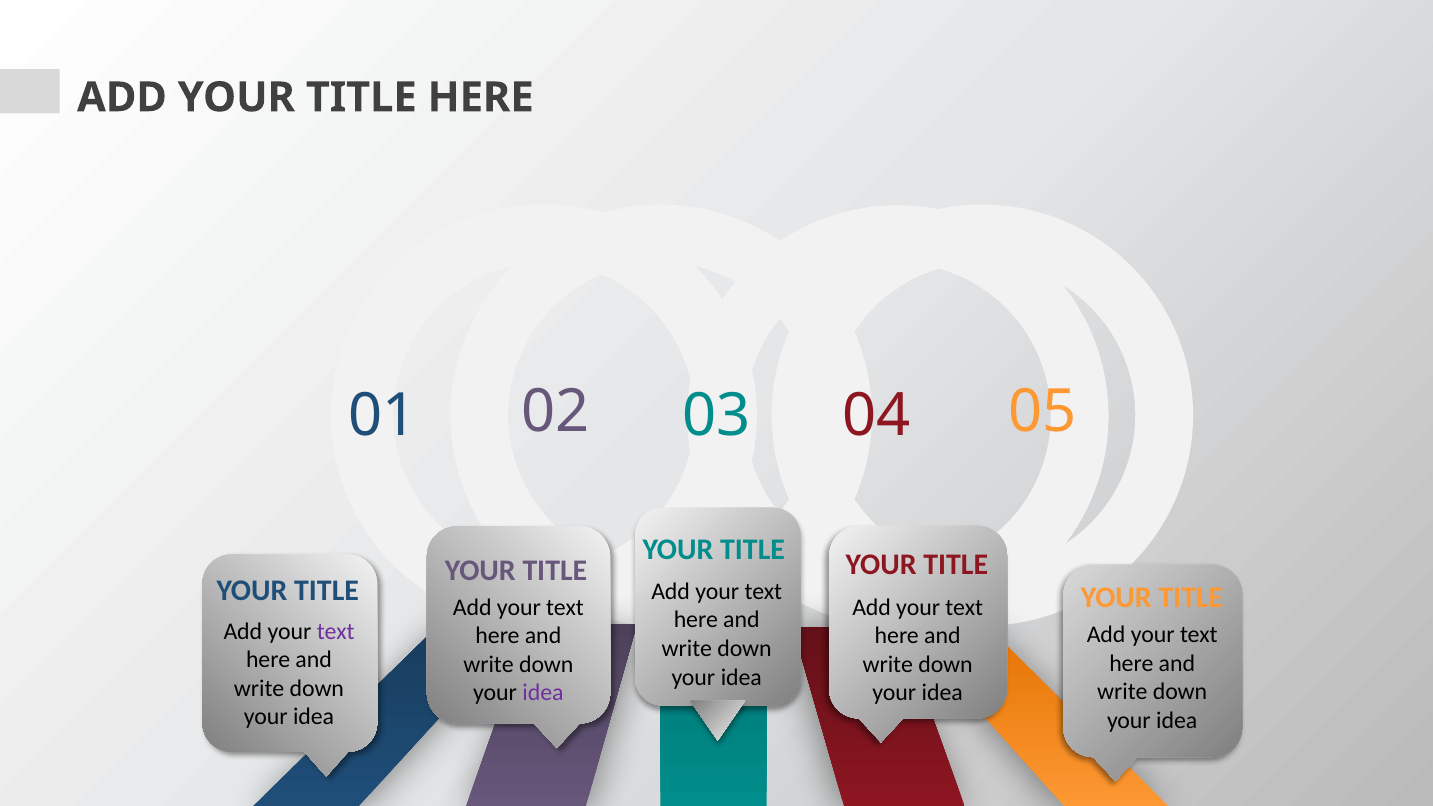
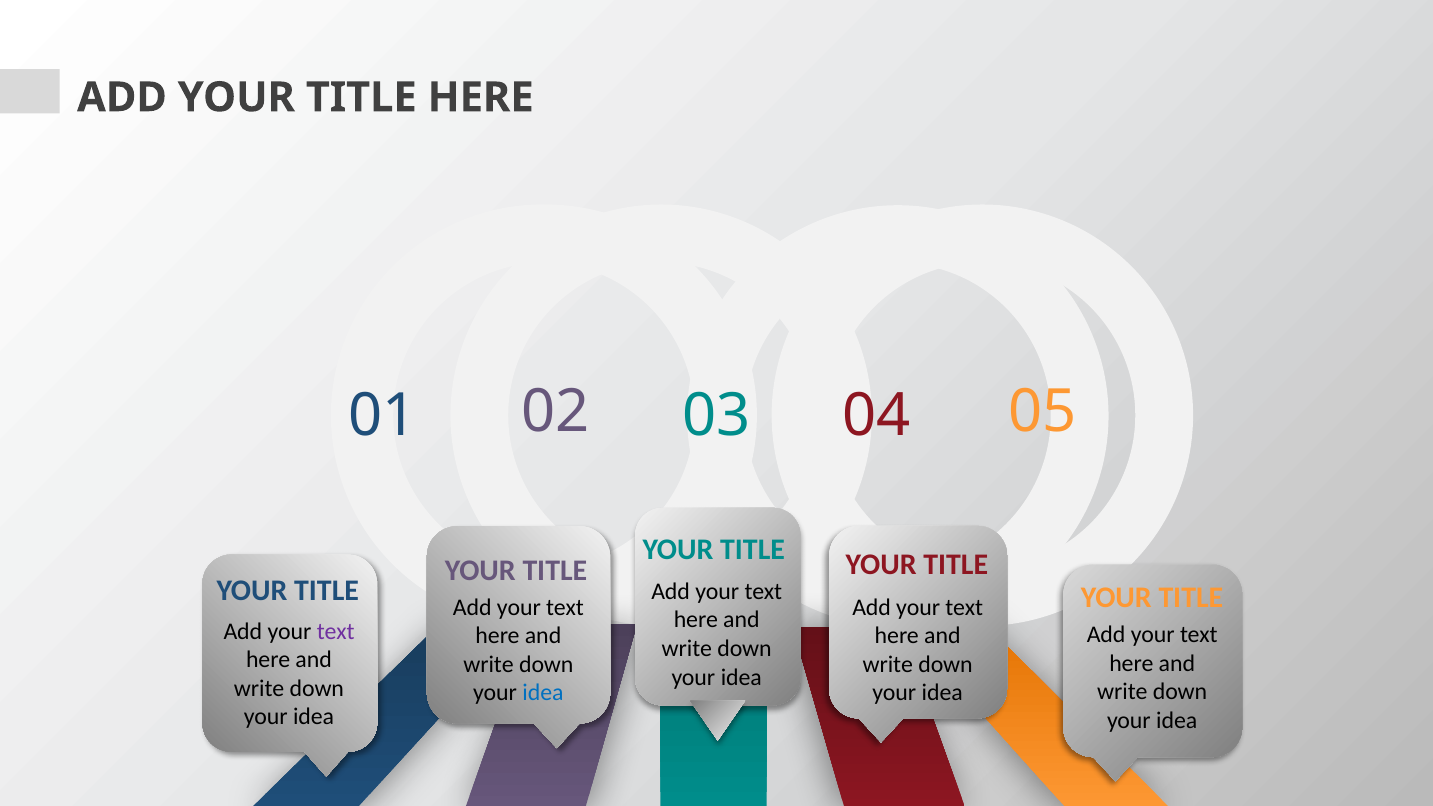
idea colour: purple -> blue (543, 693)
